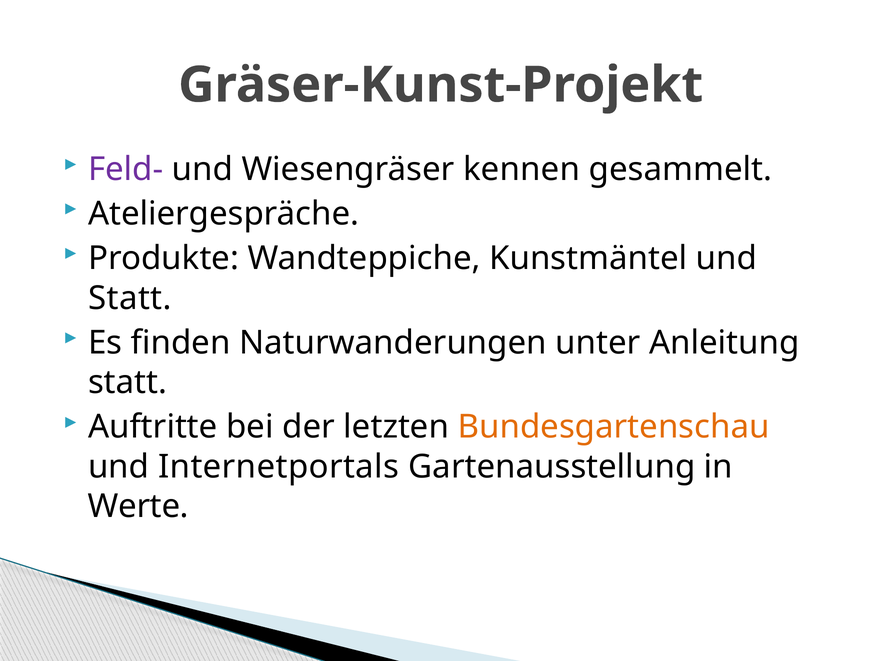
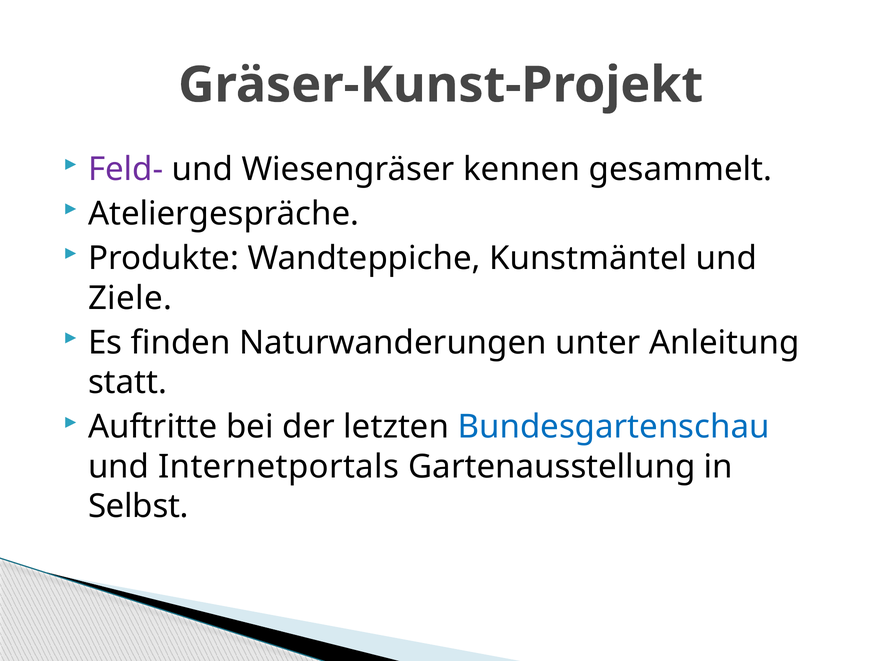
Statt: Statt -> Ziele (130, 298)
Bundesgartenschau colour: orange -> blue (614, 427)
Werte: Werte -> Selbst (138, 507)
